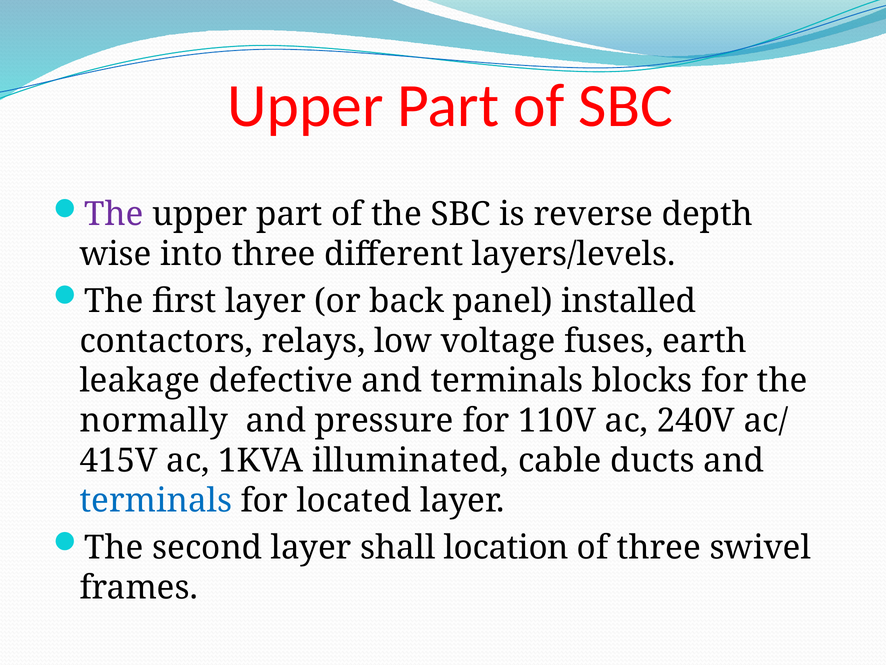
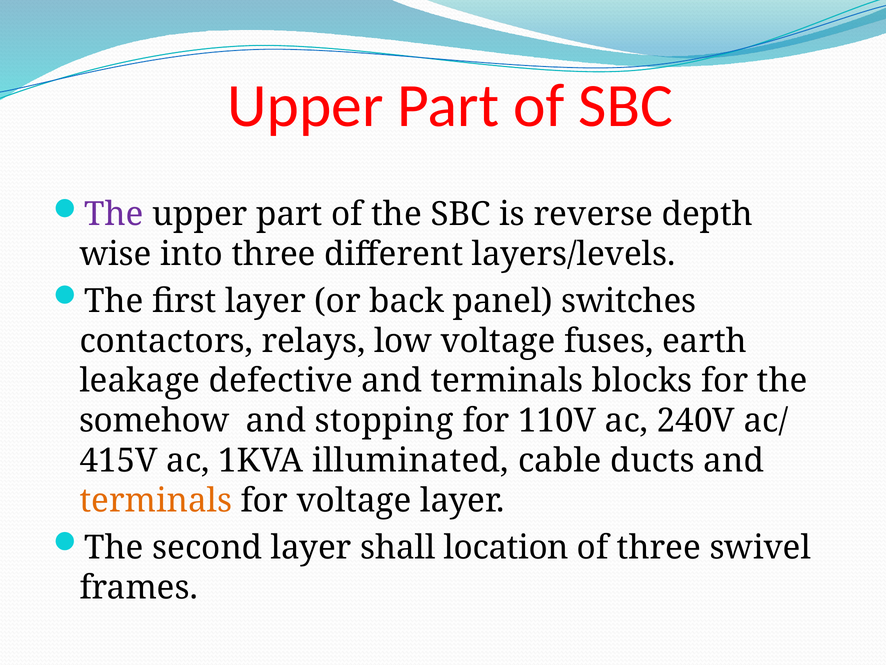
installed: installed -> switches (629, 301)
normally: normally -> somehow (154, 421)
pressure: pressure -> stopping (384, 421)
terminals colour: blue -> orange (156, 500)
for located: located -> voltage (354, 500)
